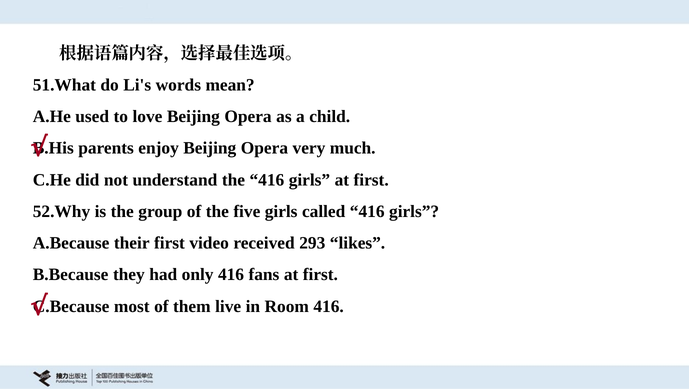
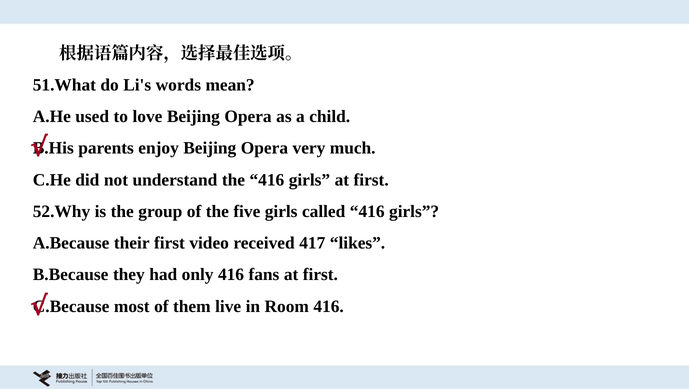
293: 293 -> 417 (312, 243)
